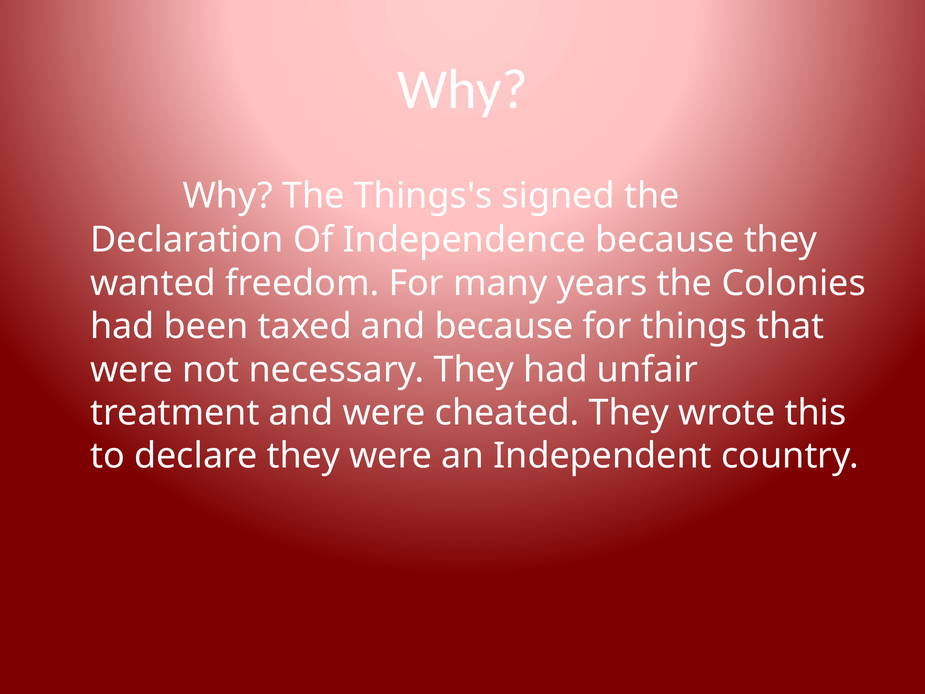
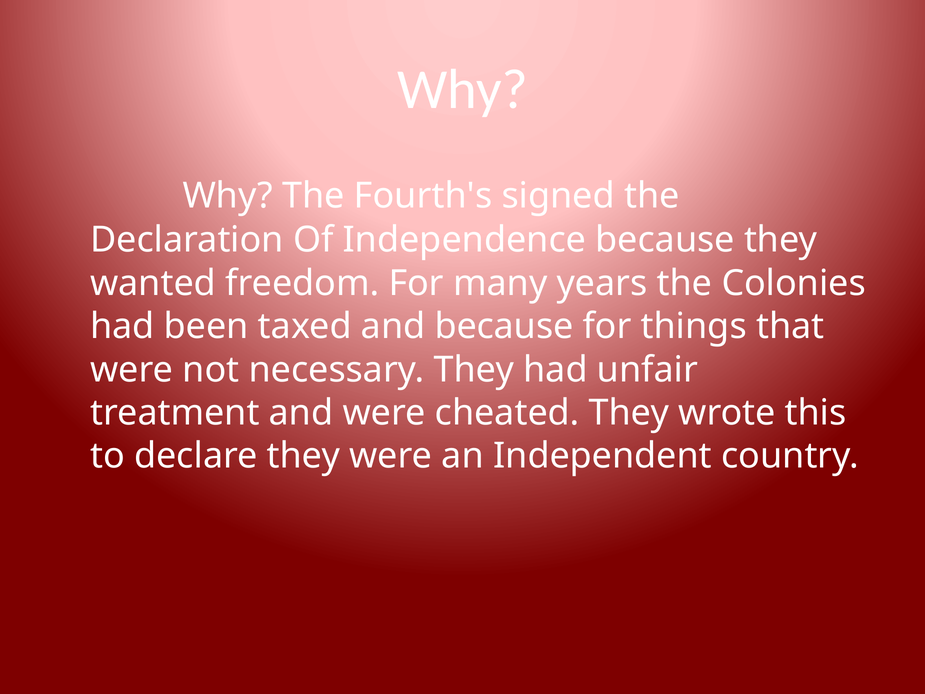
Things's: Things's -> Fourth's (423, 196)
